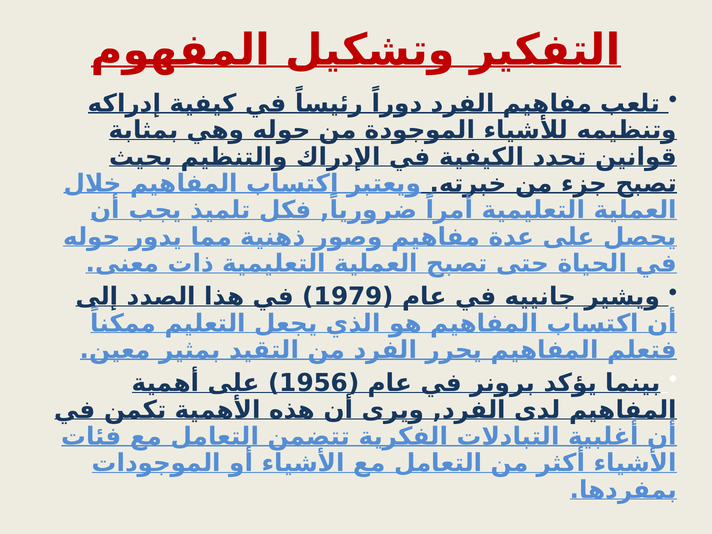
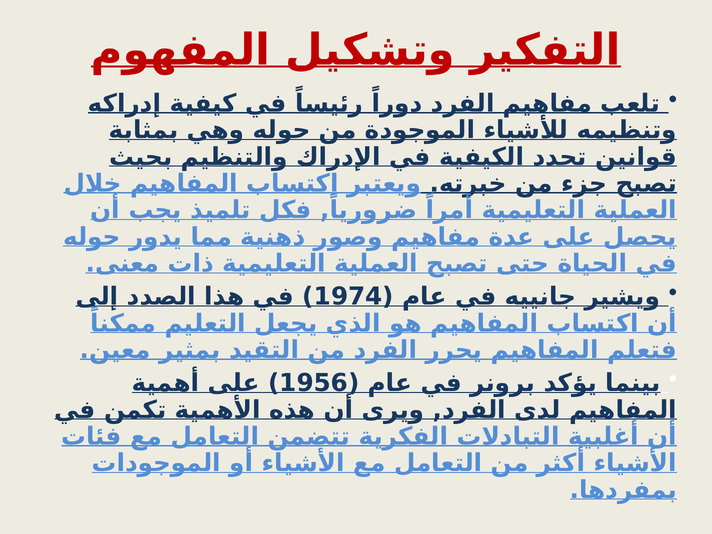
1979: 1979 -> 1974 (348, 297)
